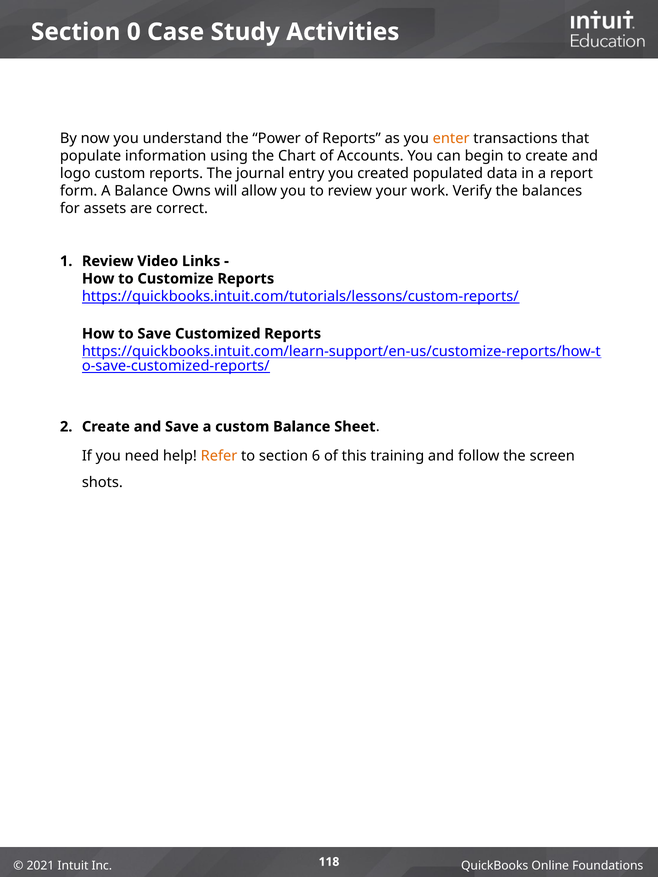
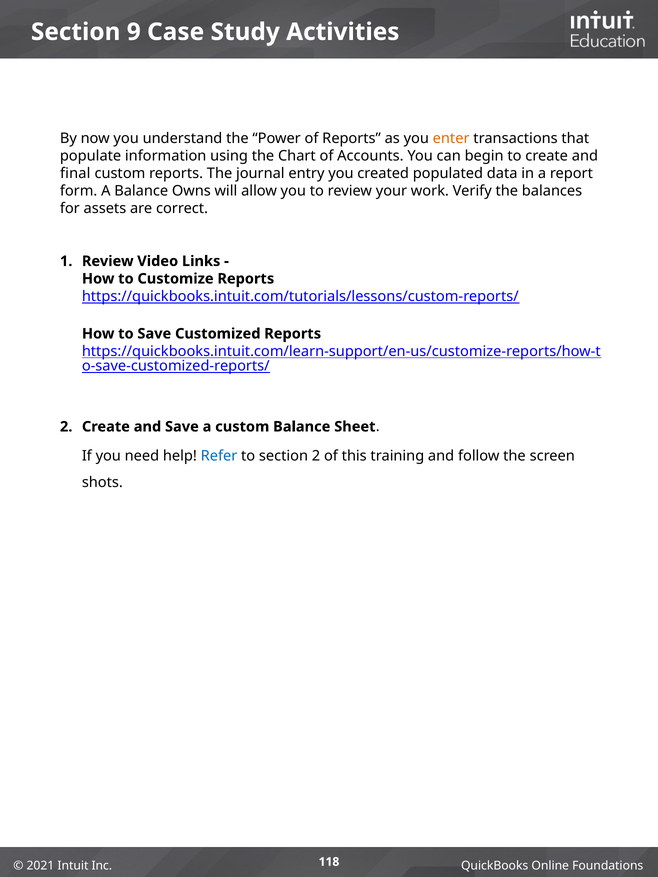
0: 0 -> 9 (134, 32)
logo: logo -> final (75, 174)
Refer colour: orange -> blue (219, 456)
section 6: 6 -> 2 (316, 456)
